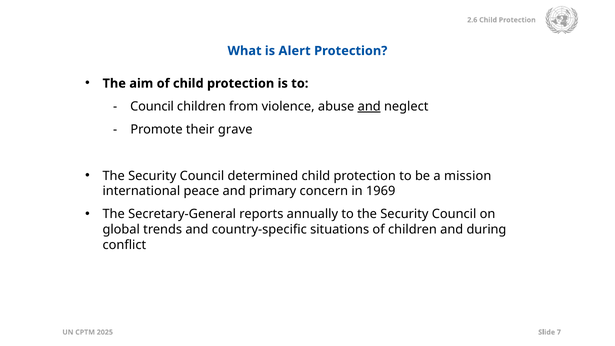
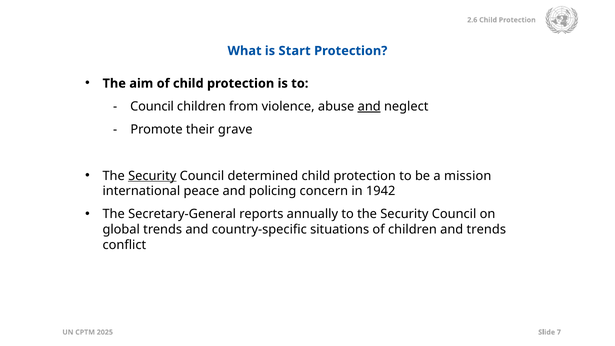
Alert: Alert -> Start (295, 51)
Security underline: none -> present (152, 176)
primary: primary -> policing (273, 191)
1969: 1969 -> 1942 (381, 191)
and during: during -> trends (486, 230)
